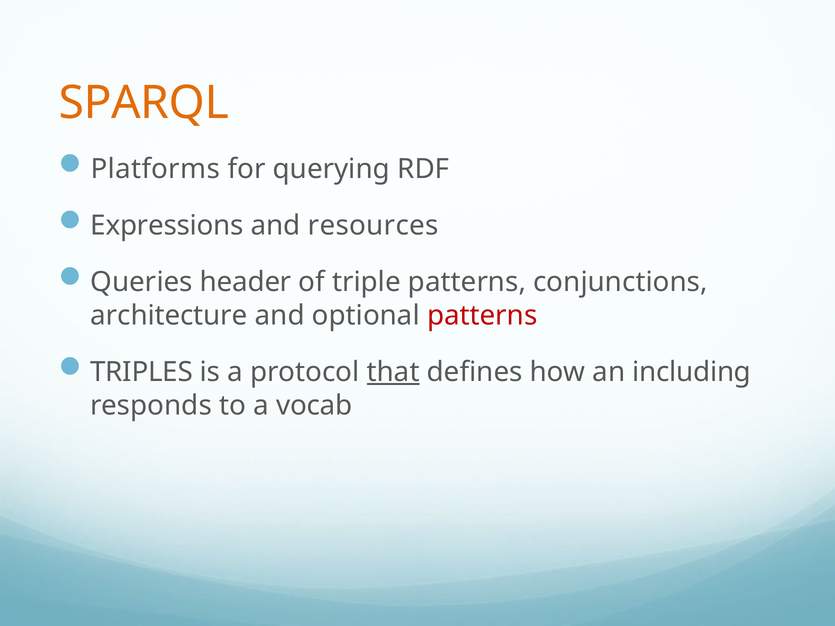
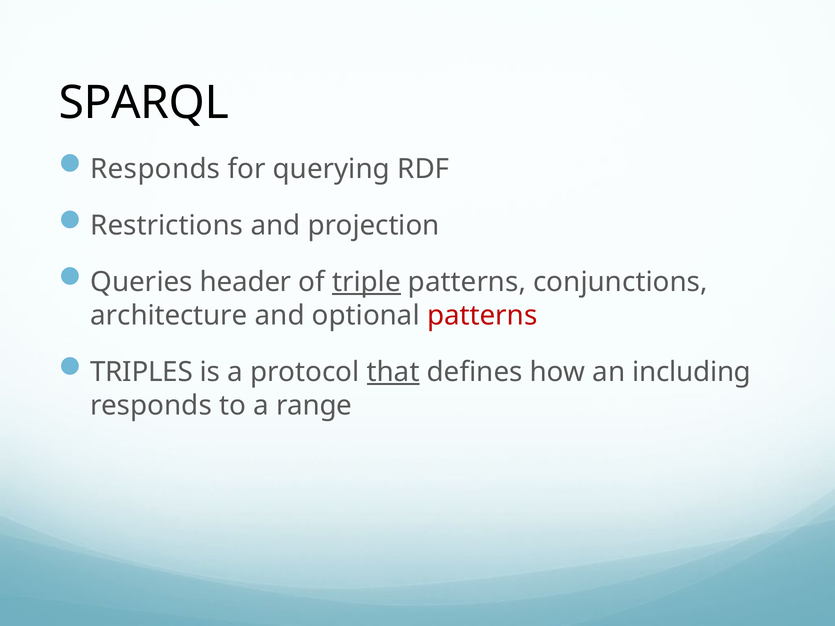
SPARQL colour: orange -> black (144, 103)
Platforms: Platforms -> Responds (155, 169)
Expressions: Expressions -> Restrictions (167, 226)
resources: resources -> projection (374, 226)
triple underline: none -> present (366, 282)
vocab: vocab -> range (314, 406)
